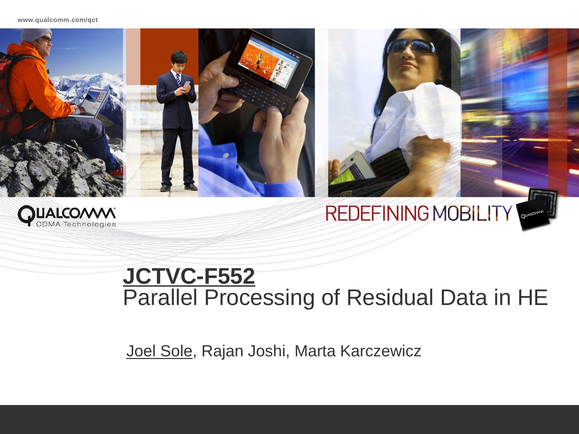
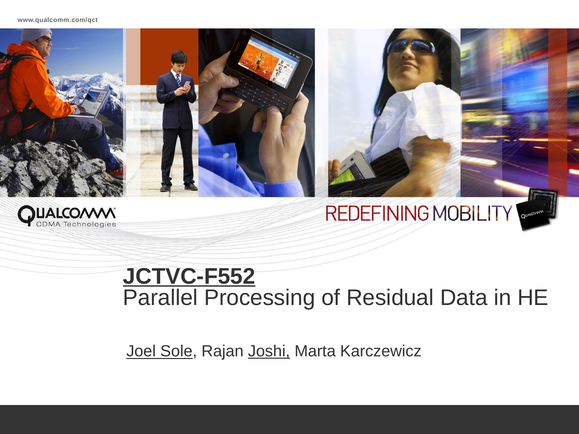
Joshi underline: none -> present (269, 352)
